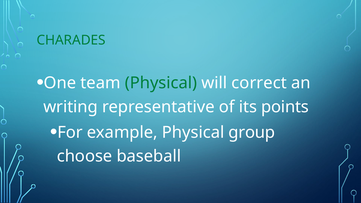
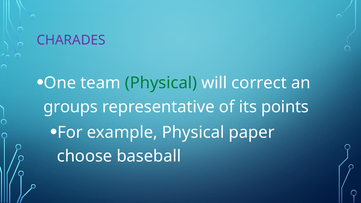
CHARADES colour: green -> purple (71, 40)
writing: writing -> groups (71, 107)
group: group -> paper (252, 133)
